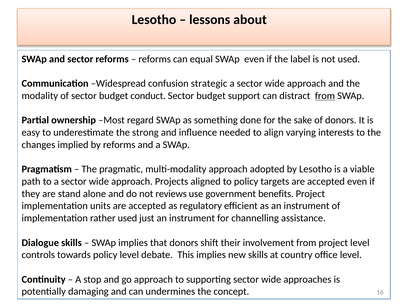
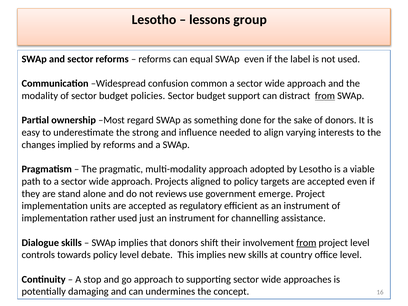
about: about -> group (250, 20)
strategic: strategic -> common (209, 84)
conduct: conduct -> policies (148, 96)
benefits: benefits -> emerge (276, 194)
from underline: none -> present (306, 243)
